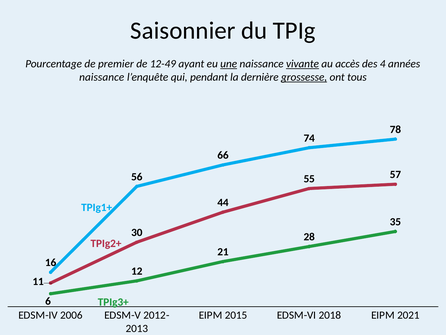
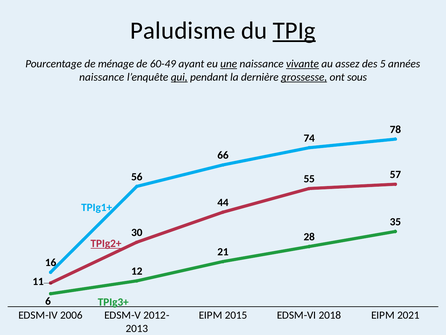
Saisonnier: Saisonnier -> Paludisme (183, 30)
TPIg underline: none -> present (294, 30)
premier: premier -> ménage (116, 64)
12-49: 12-49 -> 60-49 (163, 64)
accès: accès -> assez (347, 64)
4: 4 -> 5 (383, 64)
qui underline: none -> present (179, 77)
tous: tous -> sous (357, 77)
TPIg2+ underline: none -> present (106, 243)
